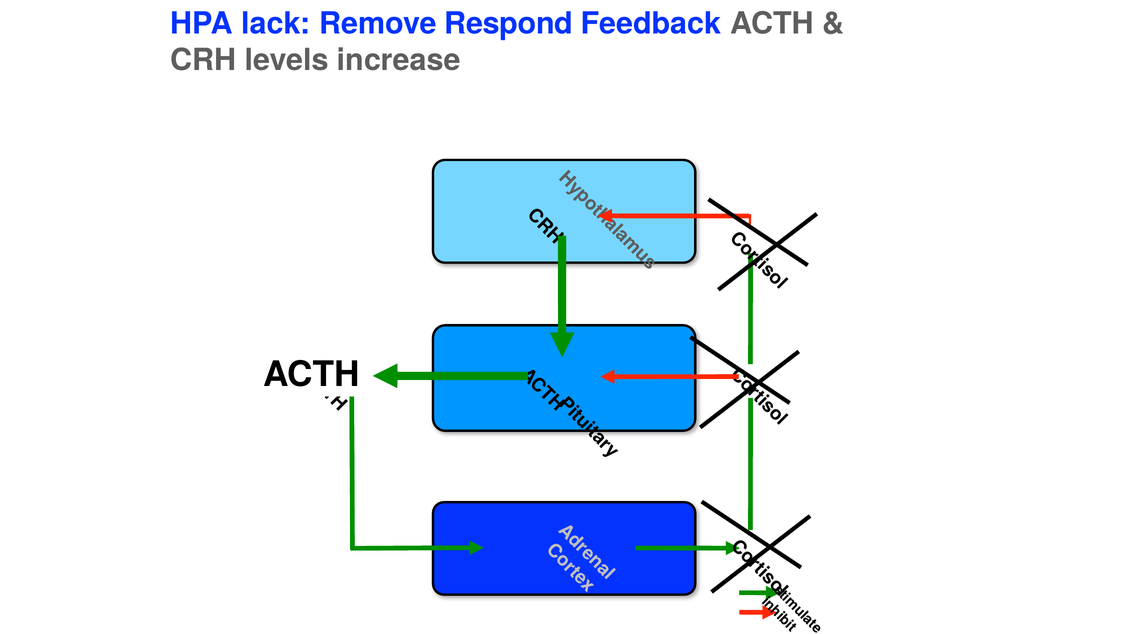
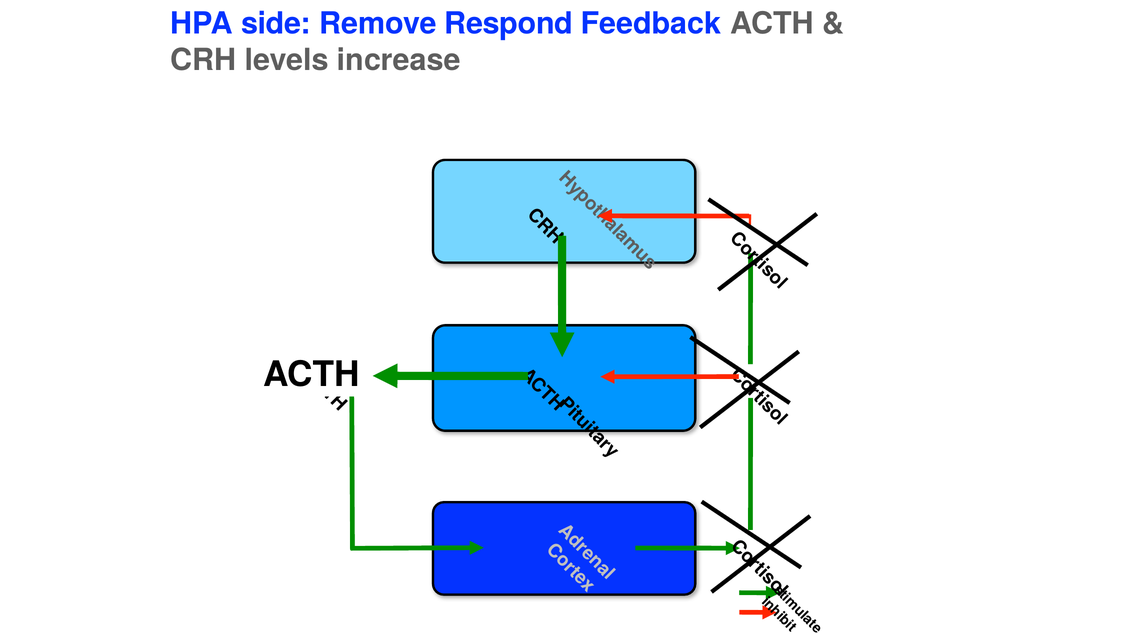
lack: lack -> side (276, 24)
